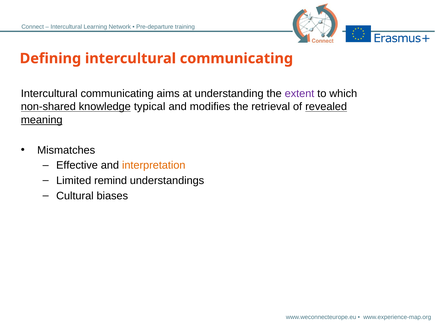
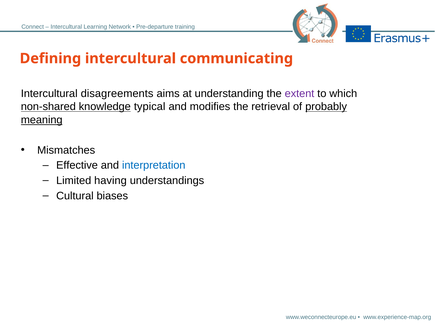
communicating: communicating -> disagreements (117, 94)
revealed: revealed -> probably (326, 107)
interpretation colour: orange -> blue (154, 166)
remind: remind -> having (111, 181)
